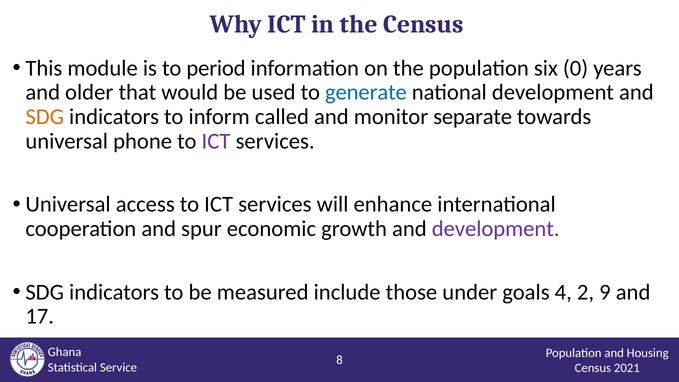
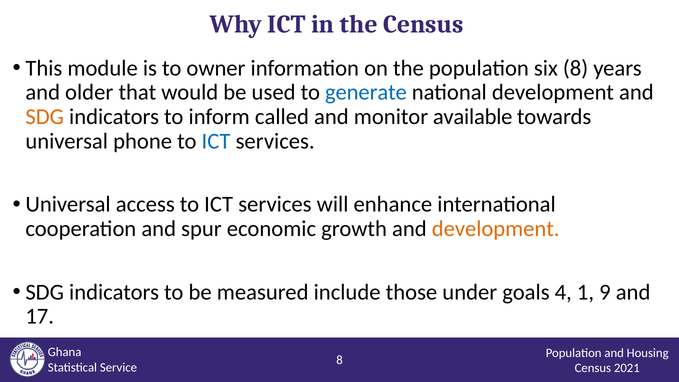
period: period -> owner (216, 68)
six 0: 0 -> 8 (576, 68)
separate: separate -> available (473, 117)
ICT colour: purple -> blue (216, 141)
development colour: purple -> orange (496, 229)
2: 2 -> 1 (586, 292)
